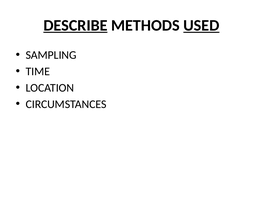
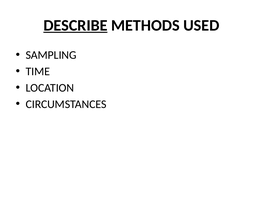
USED underline: present -> none (201, 25)
